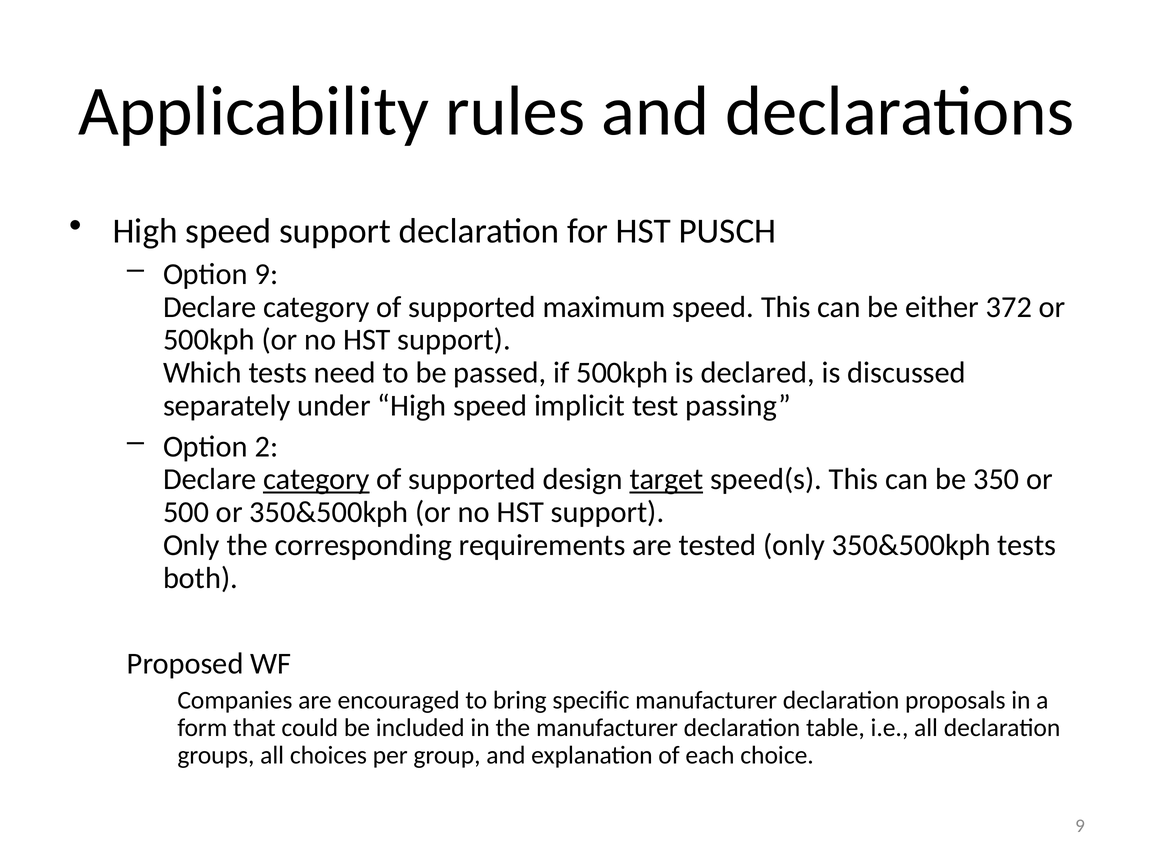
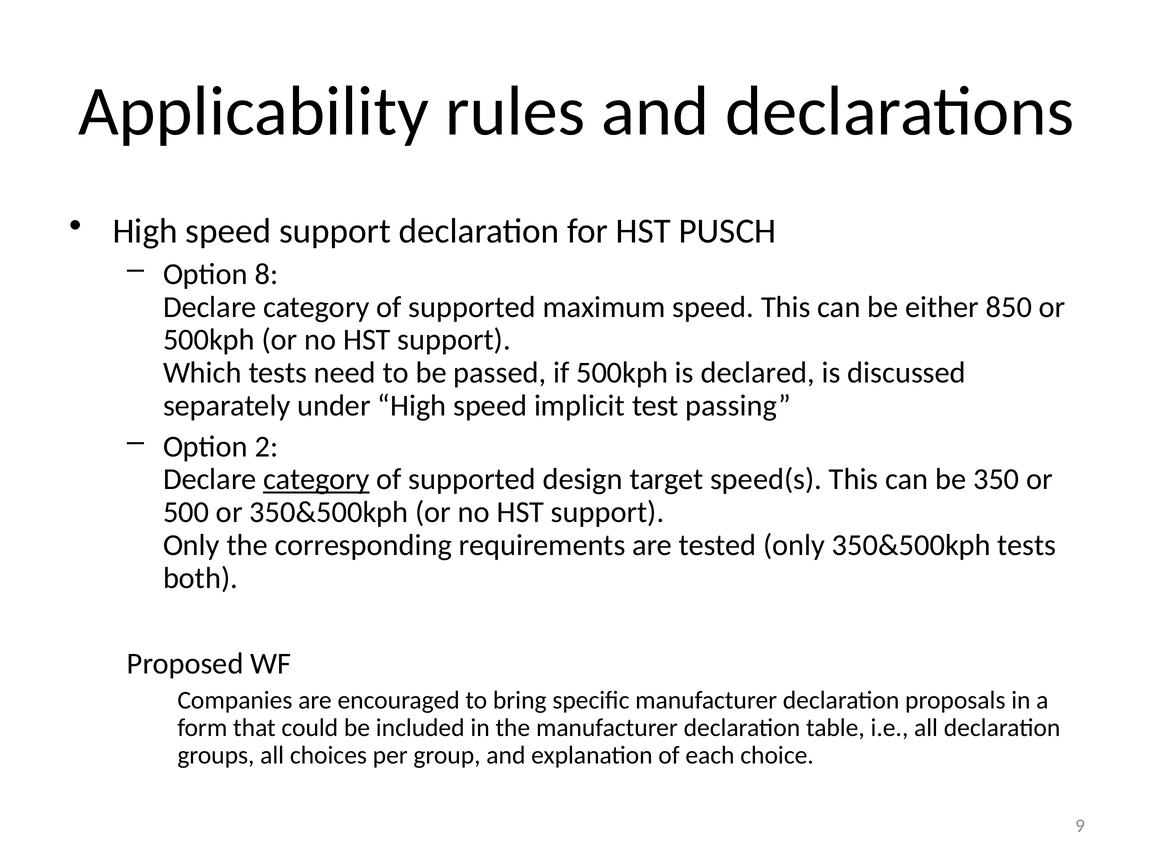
Option 9: 9 -> 8 (266, 274)
372: 372 -> 850 (1009, 307)
target underline: present -> none (667, 480)
